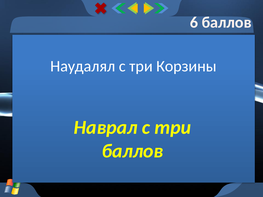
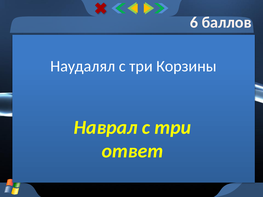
баллов: баллов -> ответ (132, 151)
